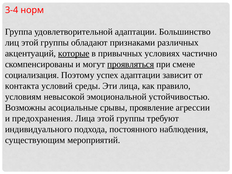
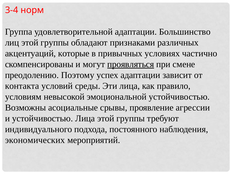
которые underline: present -> none (74, 53)
социализация: социализация -> преодолению (32, 75)
и предохранения: предохранения -> устойчивостью (43, 118)
существующим: существующим -> экономических (35, 140)
